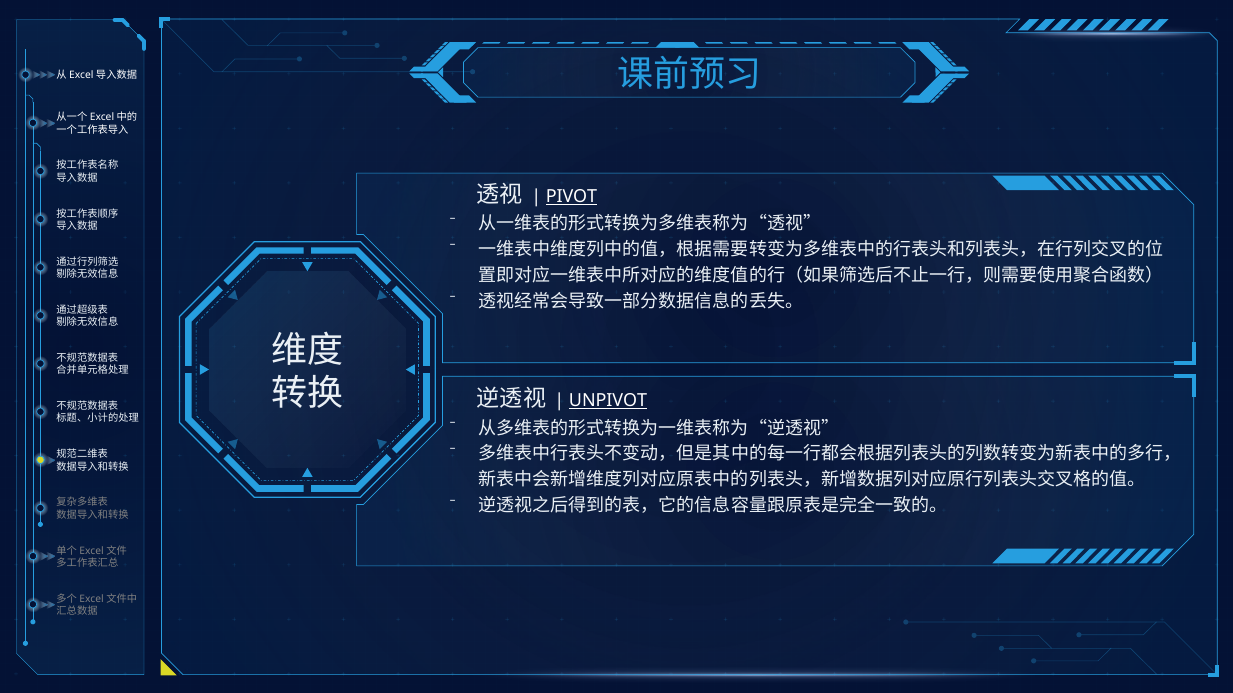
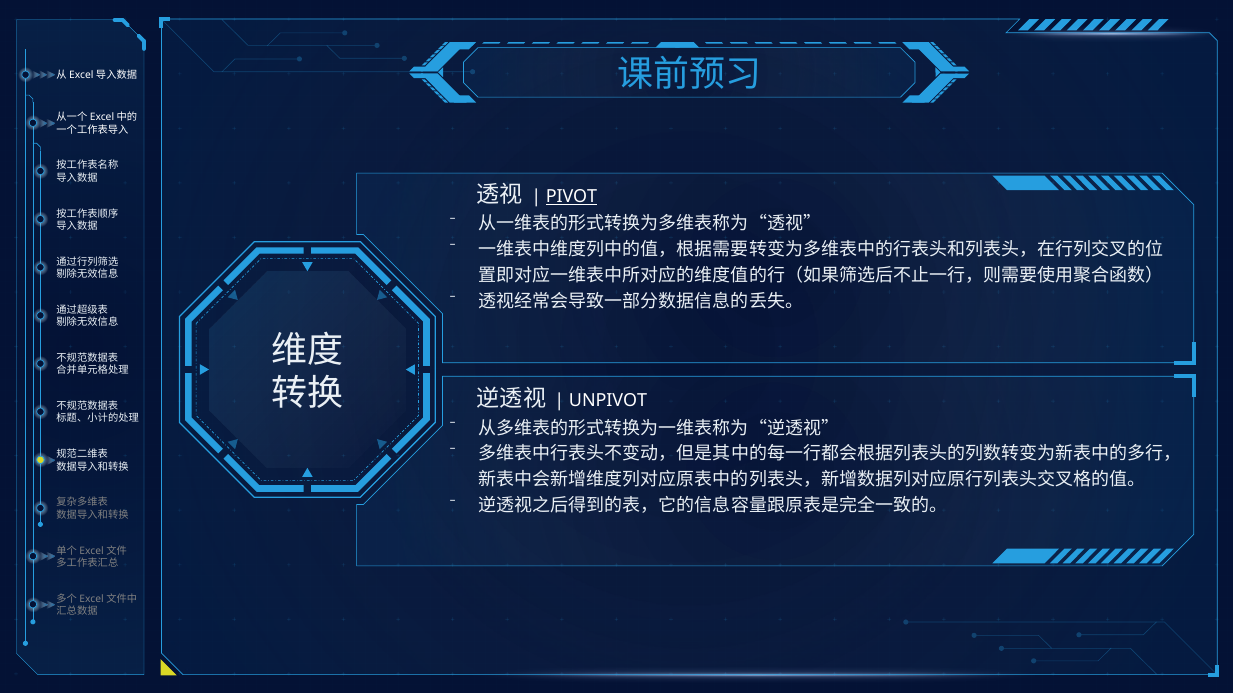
UNPIVOT underline: present -> none (608, 401)
